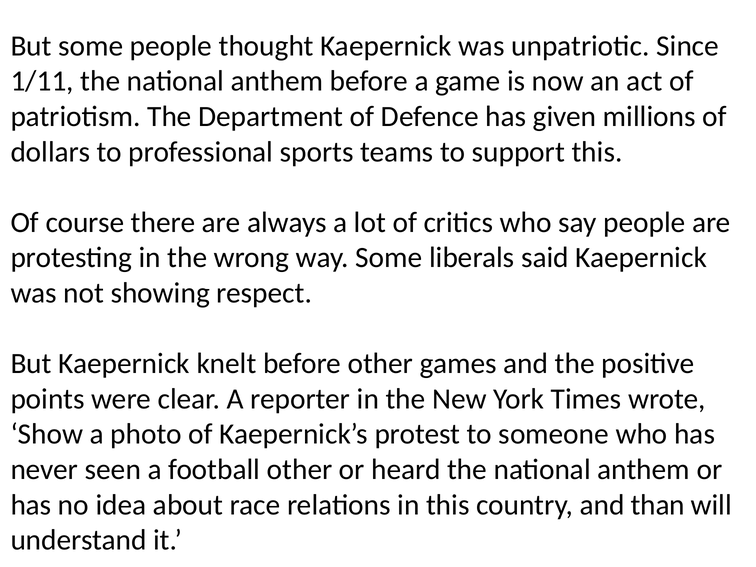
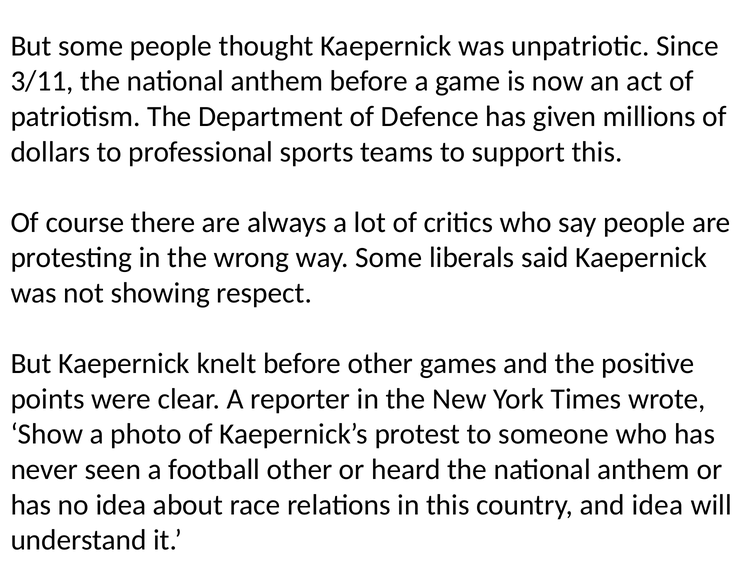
1/11: 1/11 -> 3/11 (42, 81)
and than: than -> idea (658, 505)
